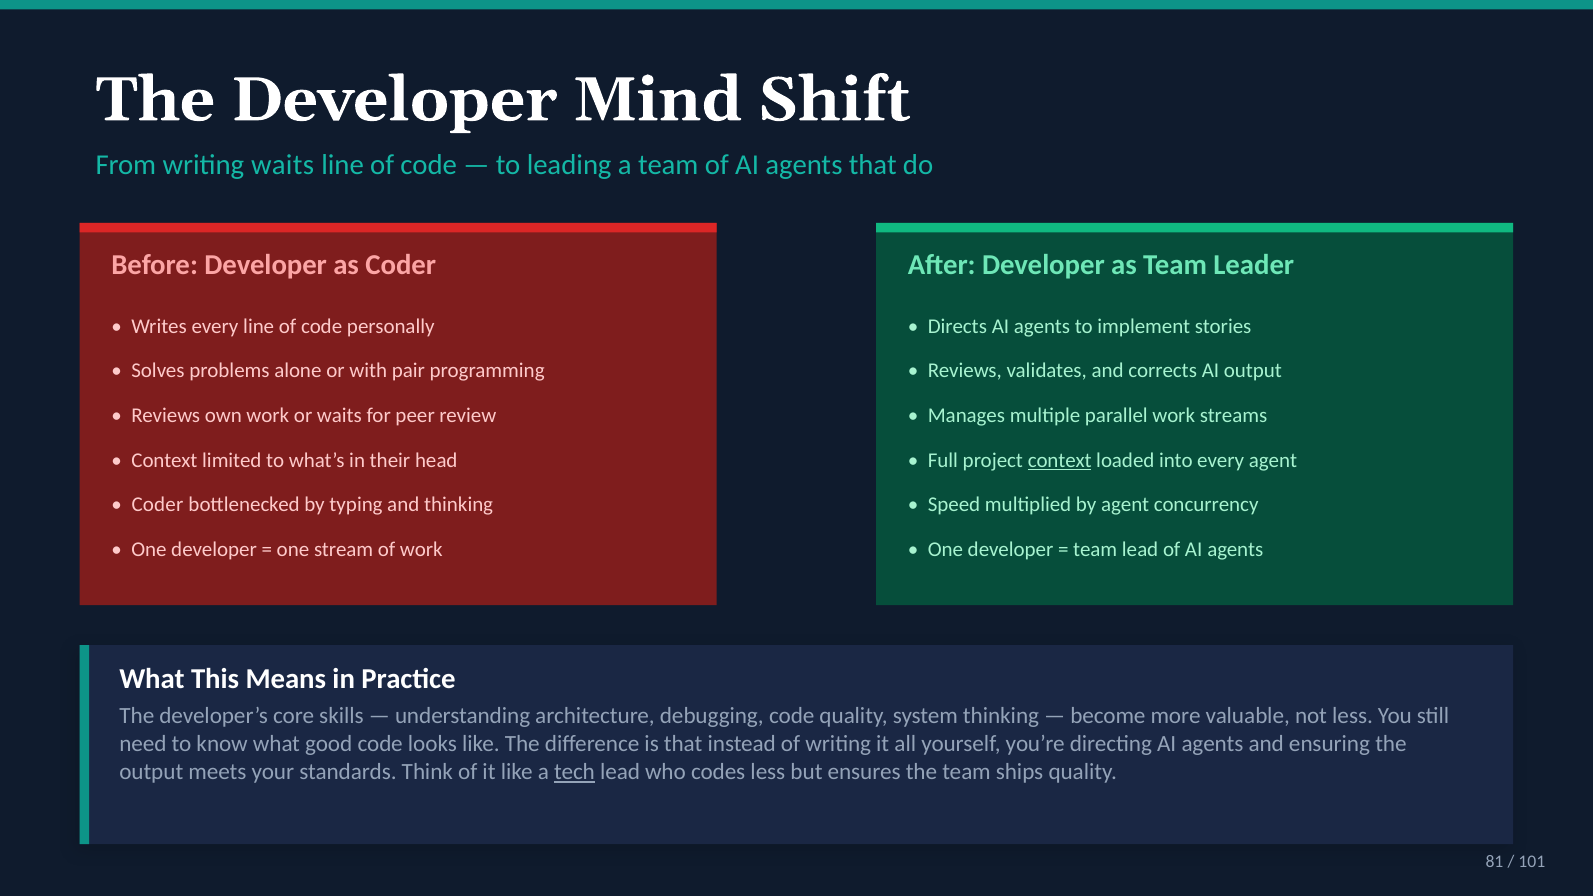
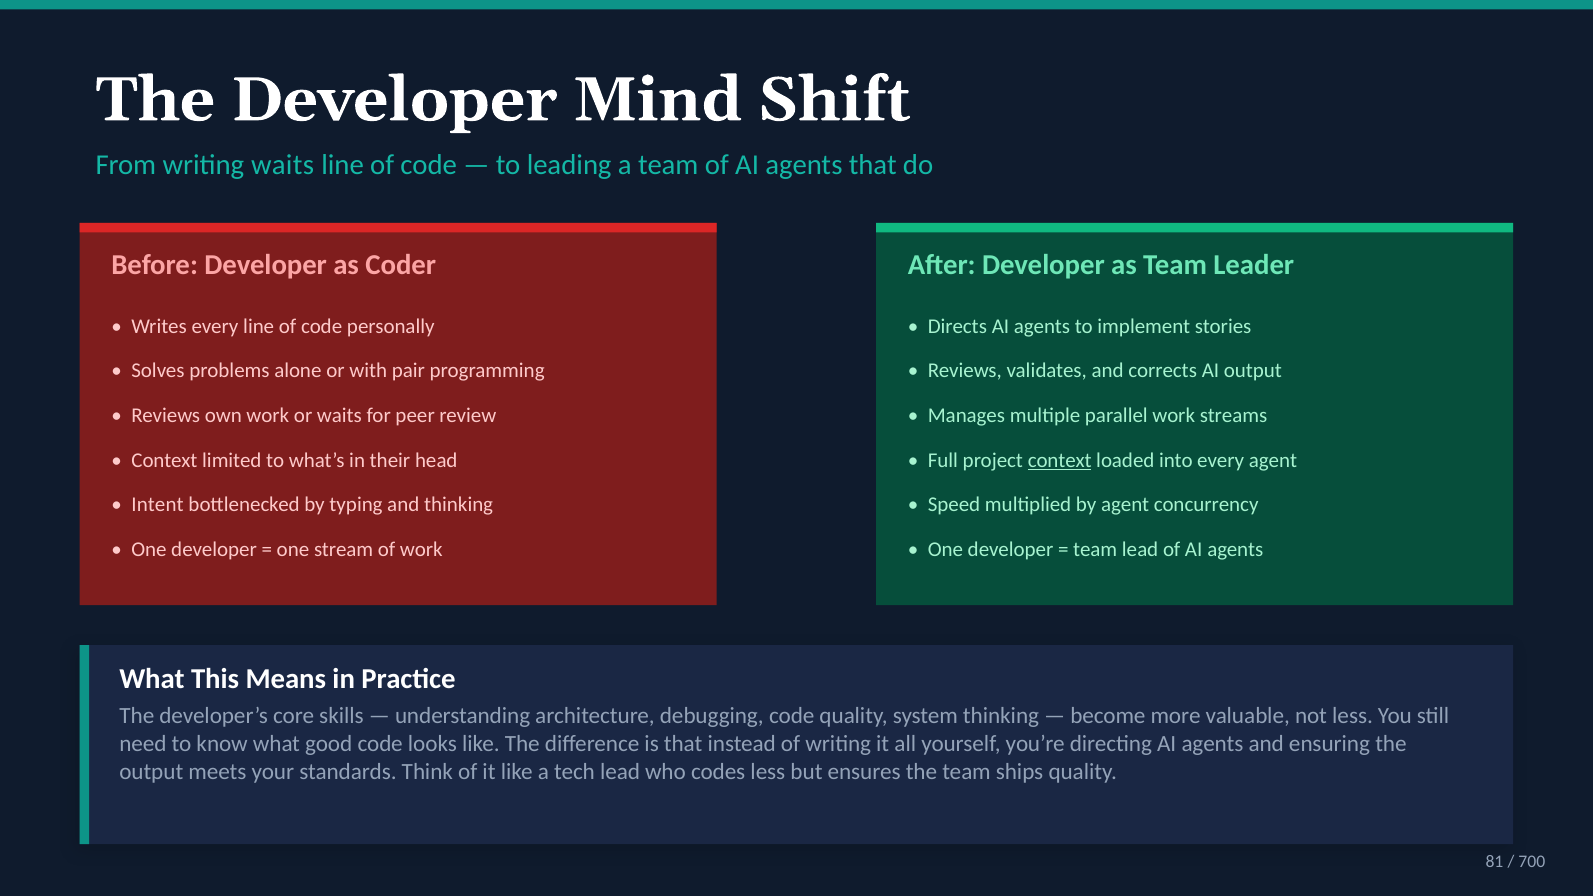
Coder: Coder -> Intent (158, 505)
tech underline: present -> none (574, 772)
101: 101 -> 700 (1532, 861)
